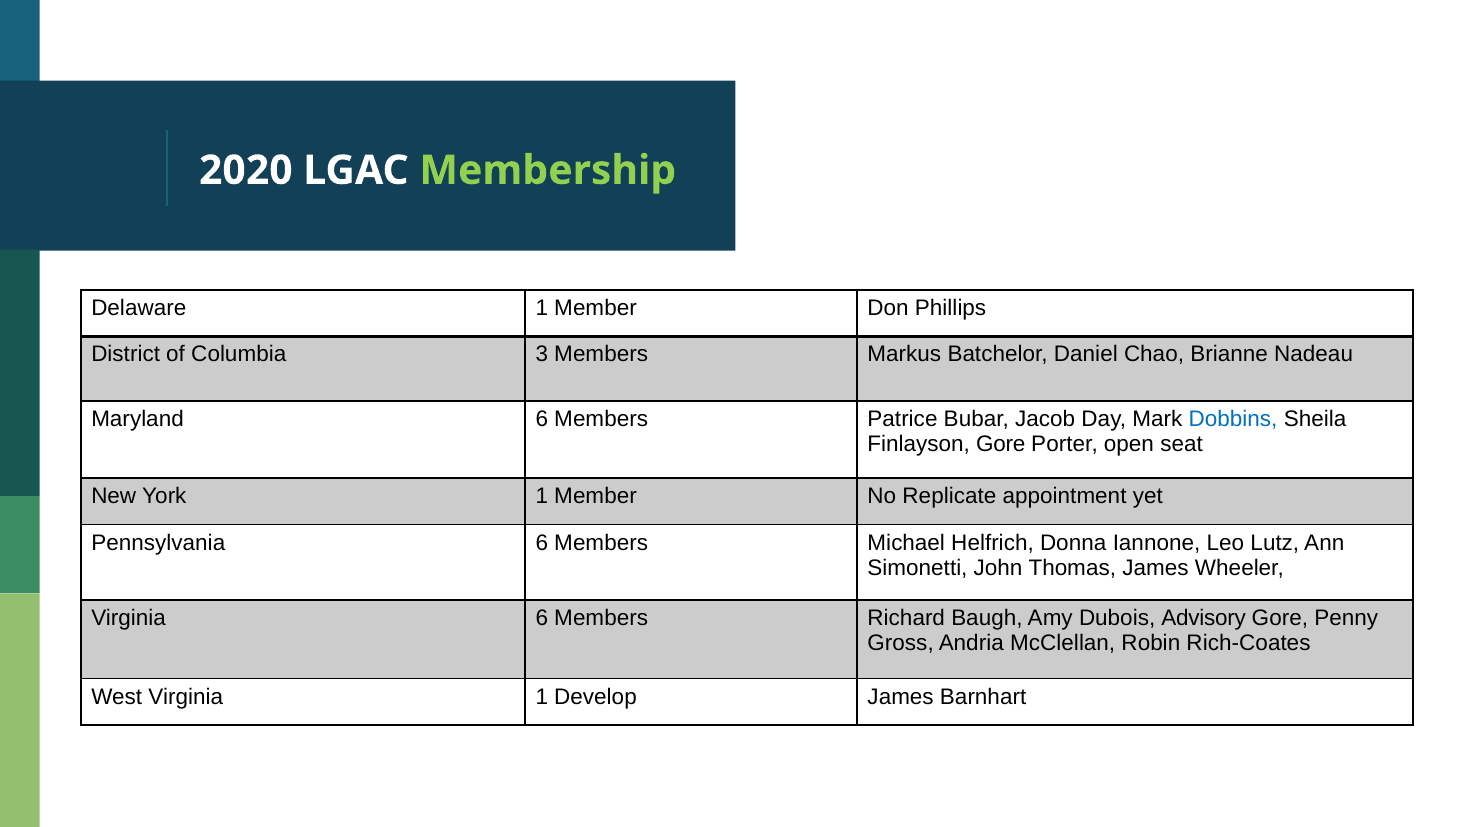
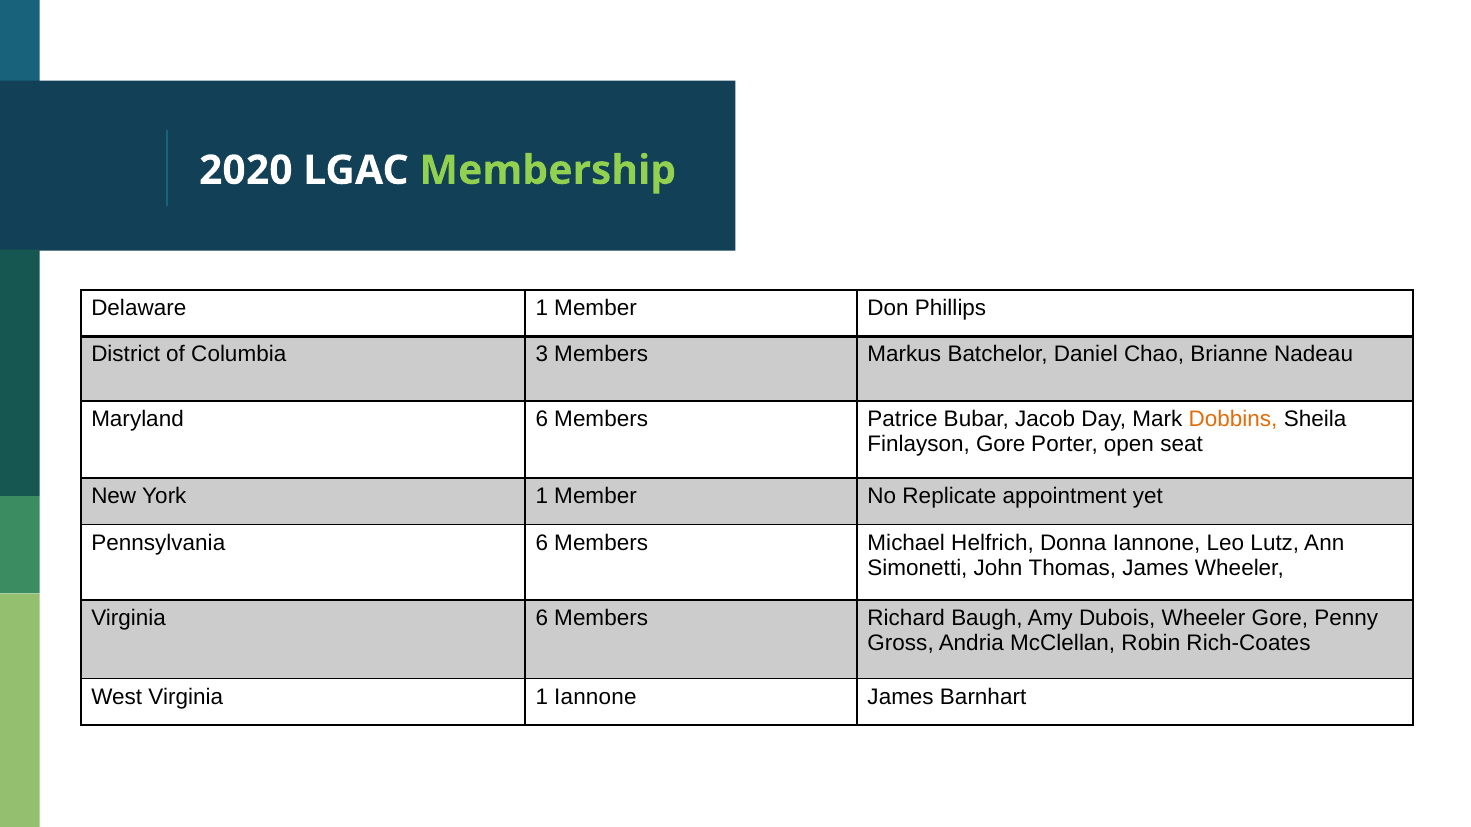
Dobbins colour: blue -> orange (1233, 420)
Dubois Advisory: Advisory -> Wheeler (1204, 619)
1 Develop: Develop -> Iannone (595, 697)
